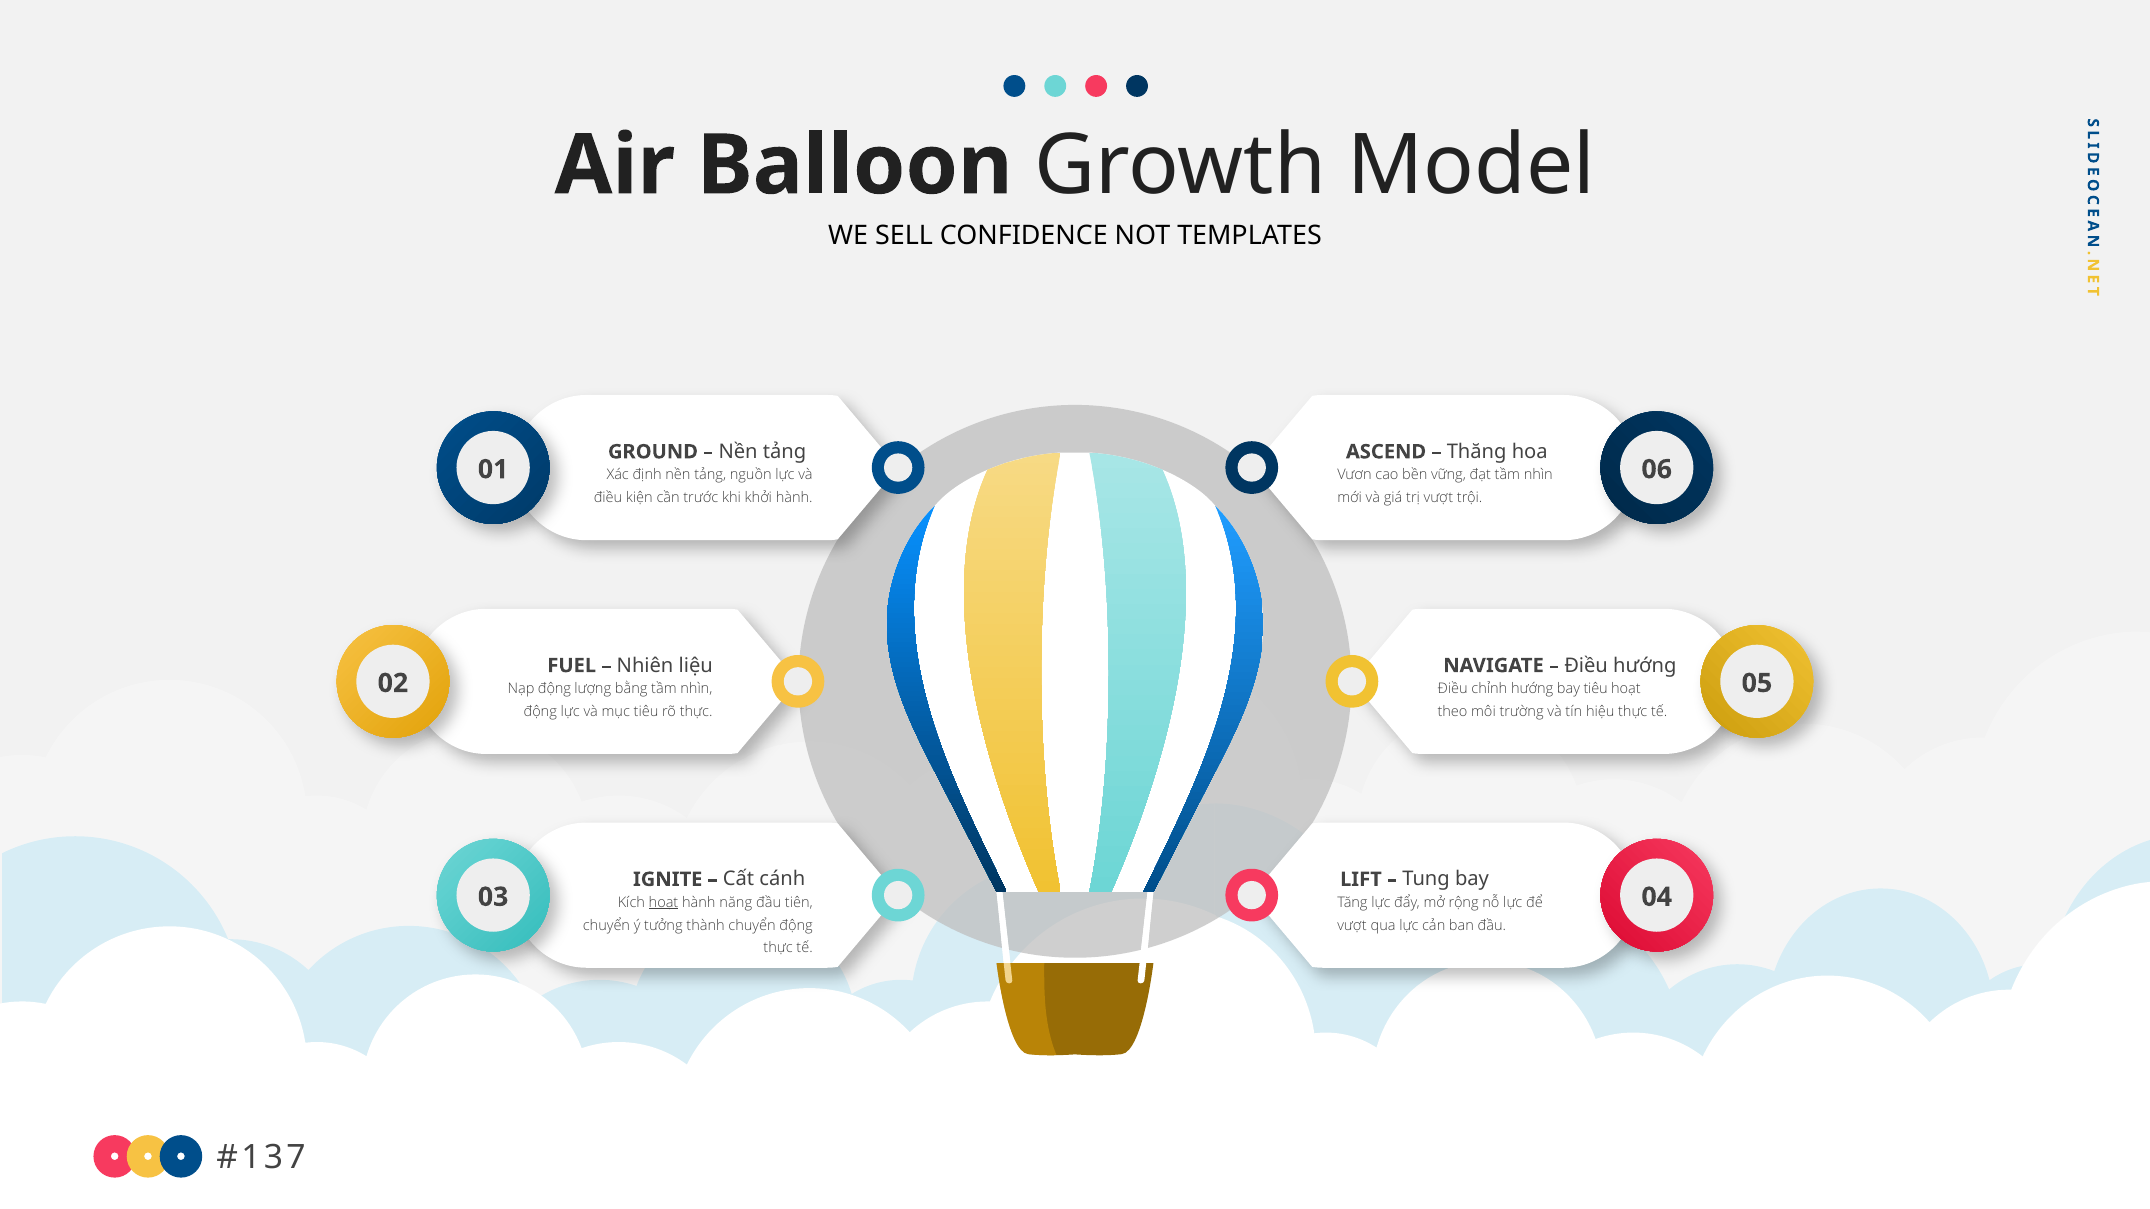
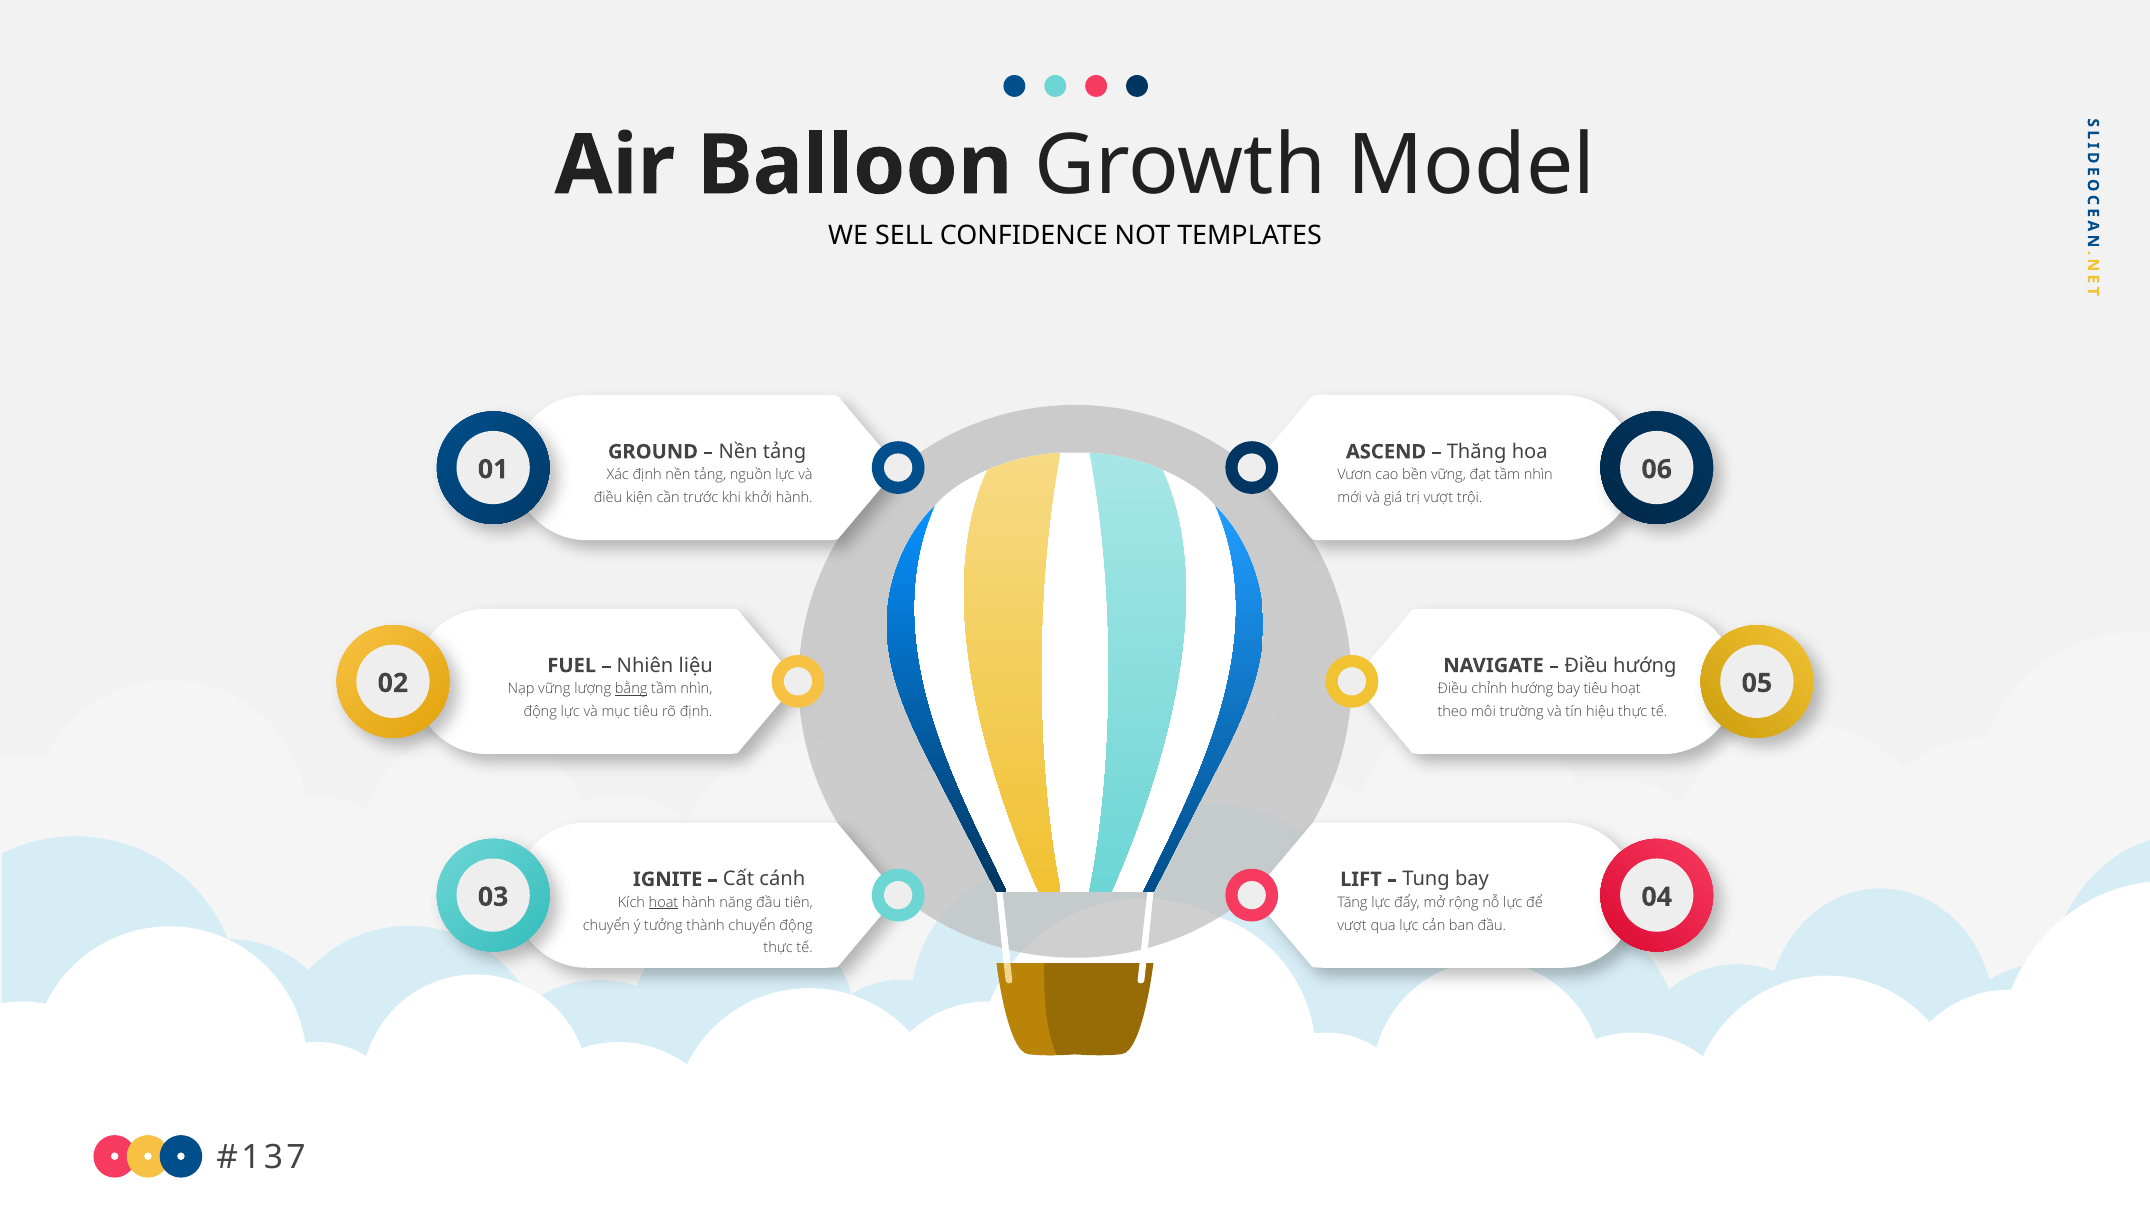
Nạp động: động -> vững (554, 689)
bằng underline: none -> present (631, 689)
rõ thực: thực -> định (696, 712)
